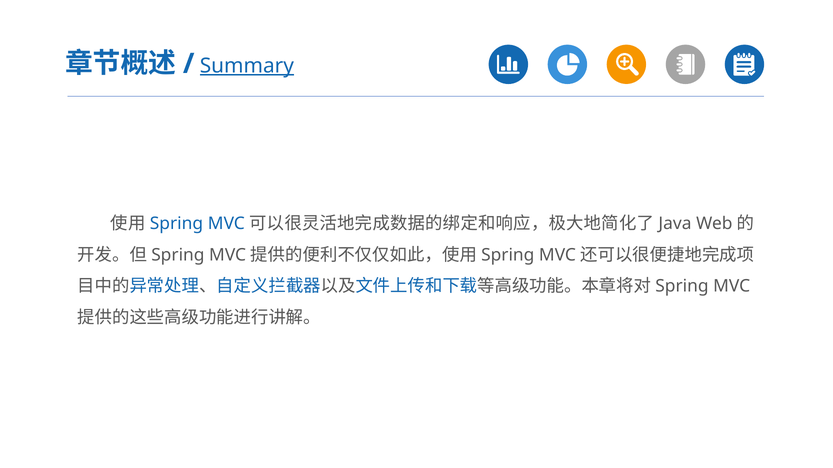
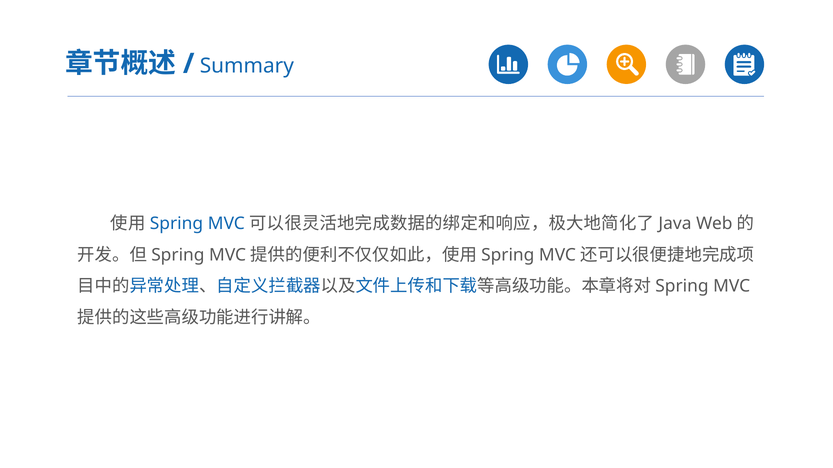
Summary underline: present -> none (247, 66)
